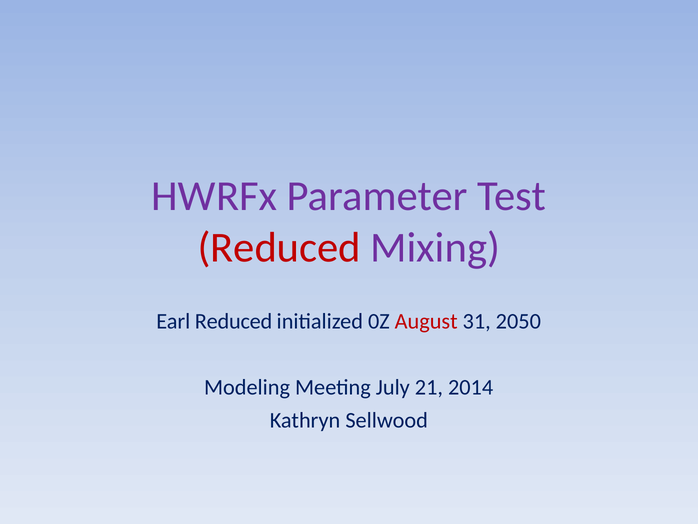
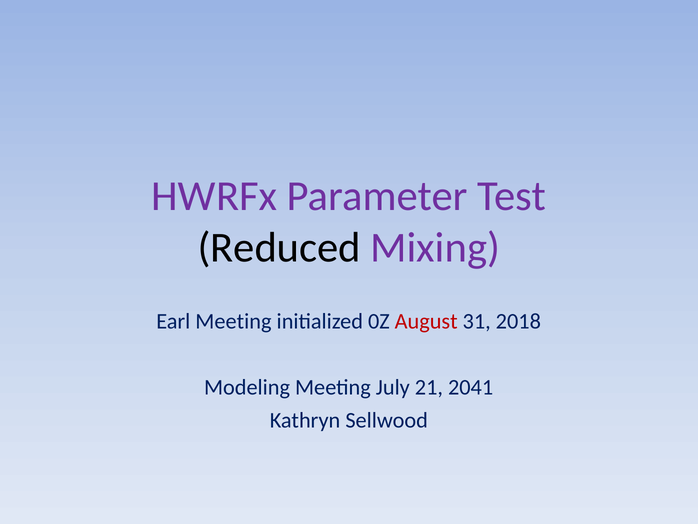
Reduced colour: red -> black (279, 247)
Earl Reduced: Reduced -> Meeting (233, 321)
2050: 2050 -> 2018 (518, 321)
2014: 2014 -> 2041 (471, 387)
